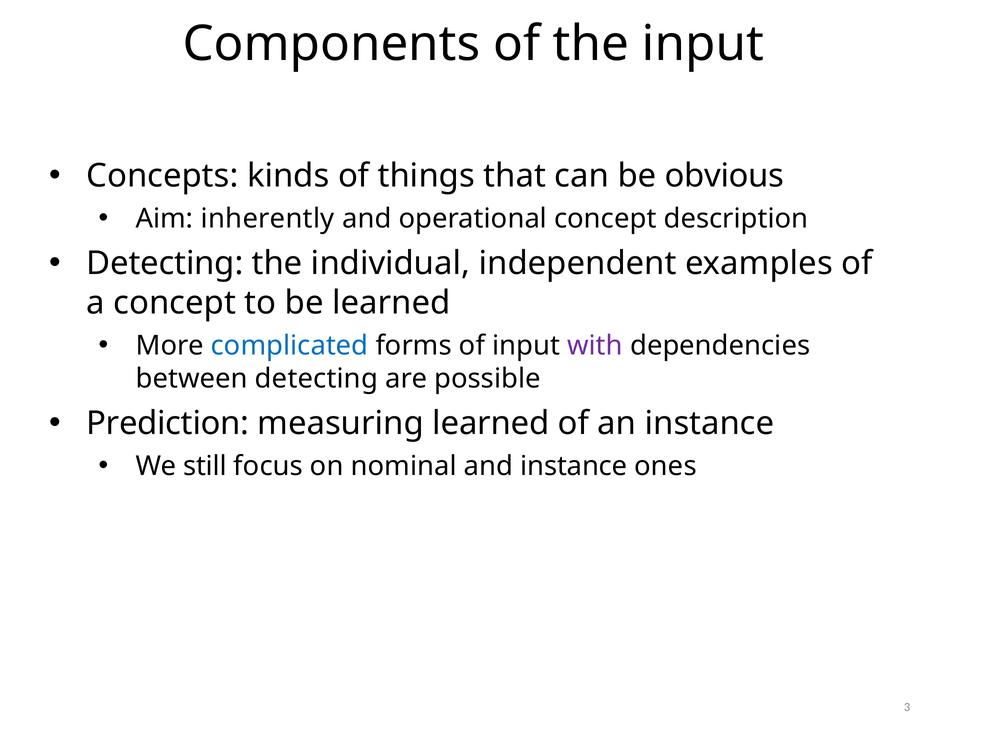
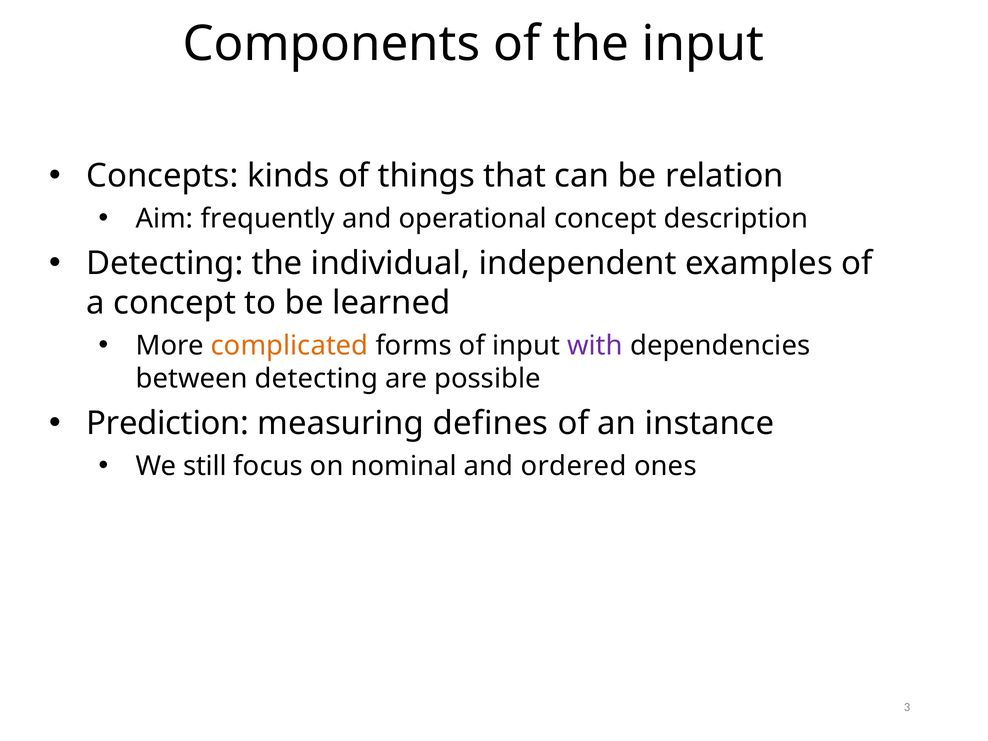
obvious: obvious -> relation (724, 176)
inherently: inherently -> frequently (268, 219)
complicated colour: blue -> orange (290, 346)
measuring learned: learned -> defines (491, 424)
and instance: instance -> ordered (574, 466)
